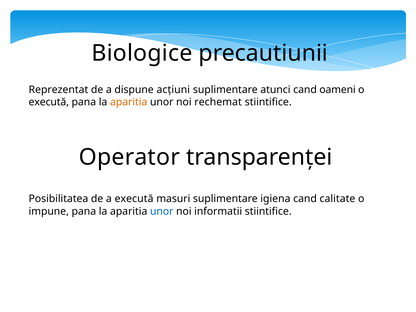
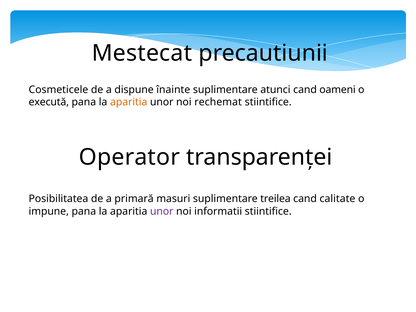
Biologice: Biologice -> Mestecat (142, 53)
Reprezentat: Reprezentat -> Cosmeticele (58, 90)
acţiuni: acţiuni -> înainte (173, 90)
a execută: execută -> primară (134, 199)
igiena: igiena -> treilea (275, 199)
unor colour: blue -> purple (162, 211)
